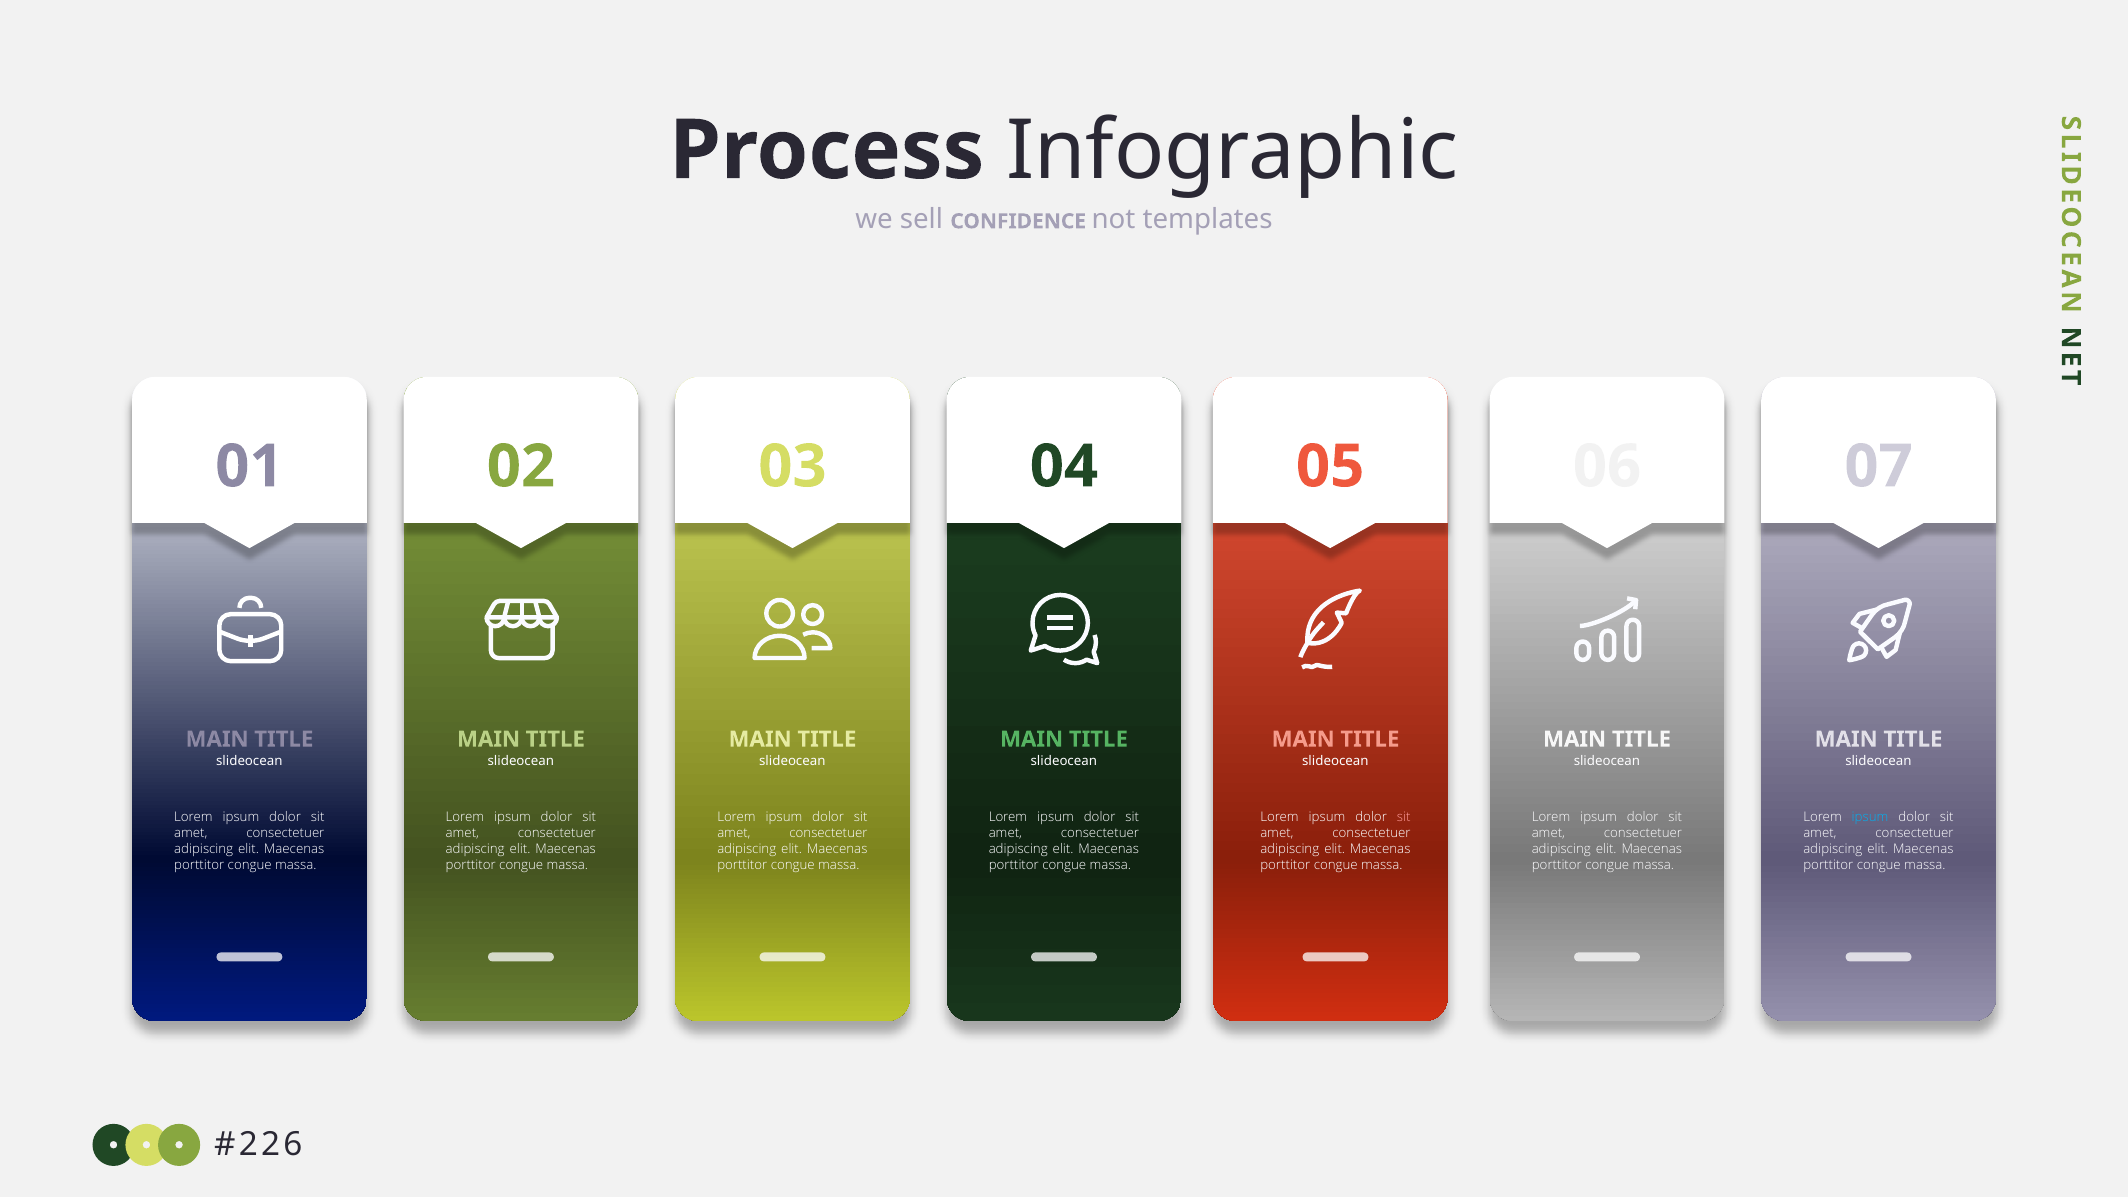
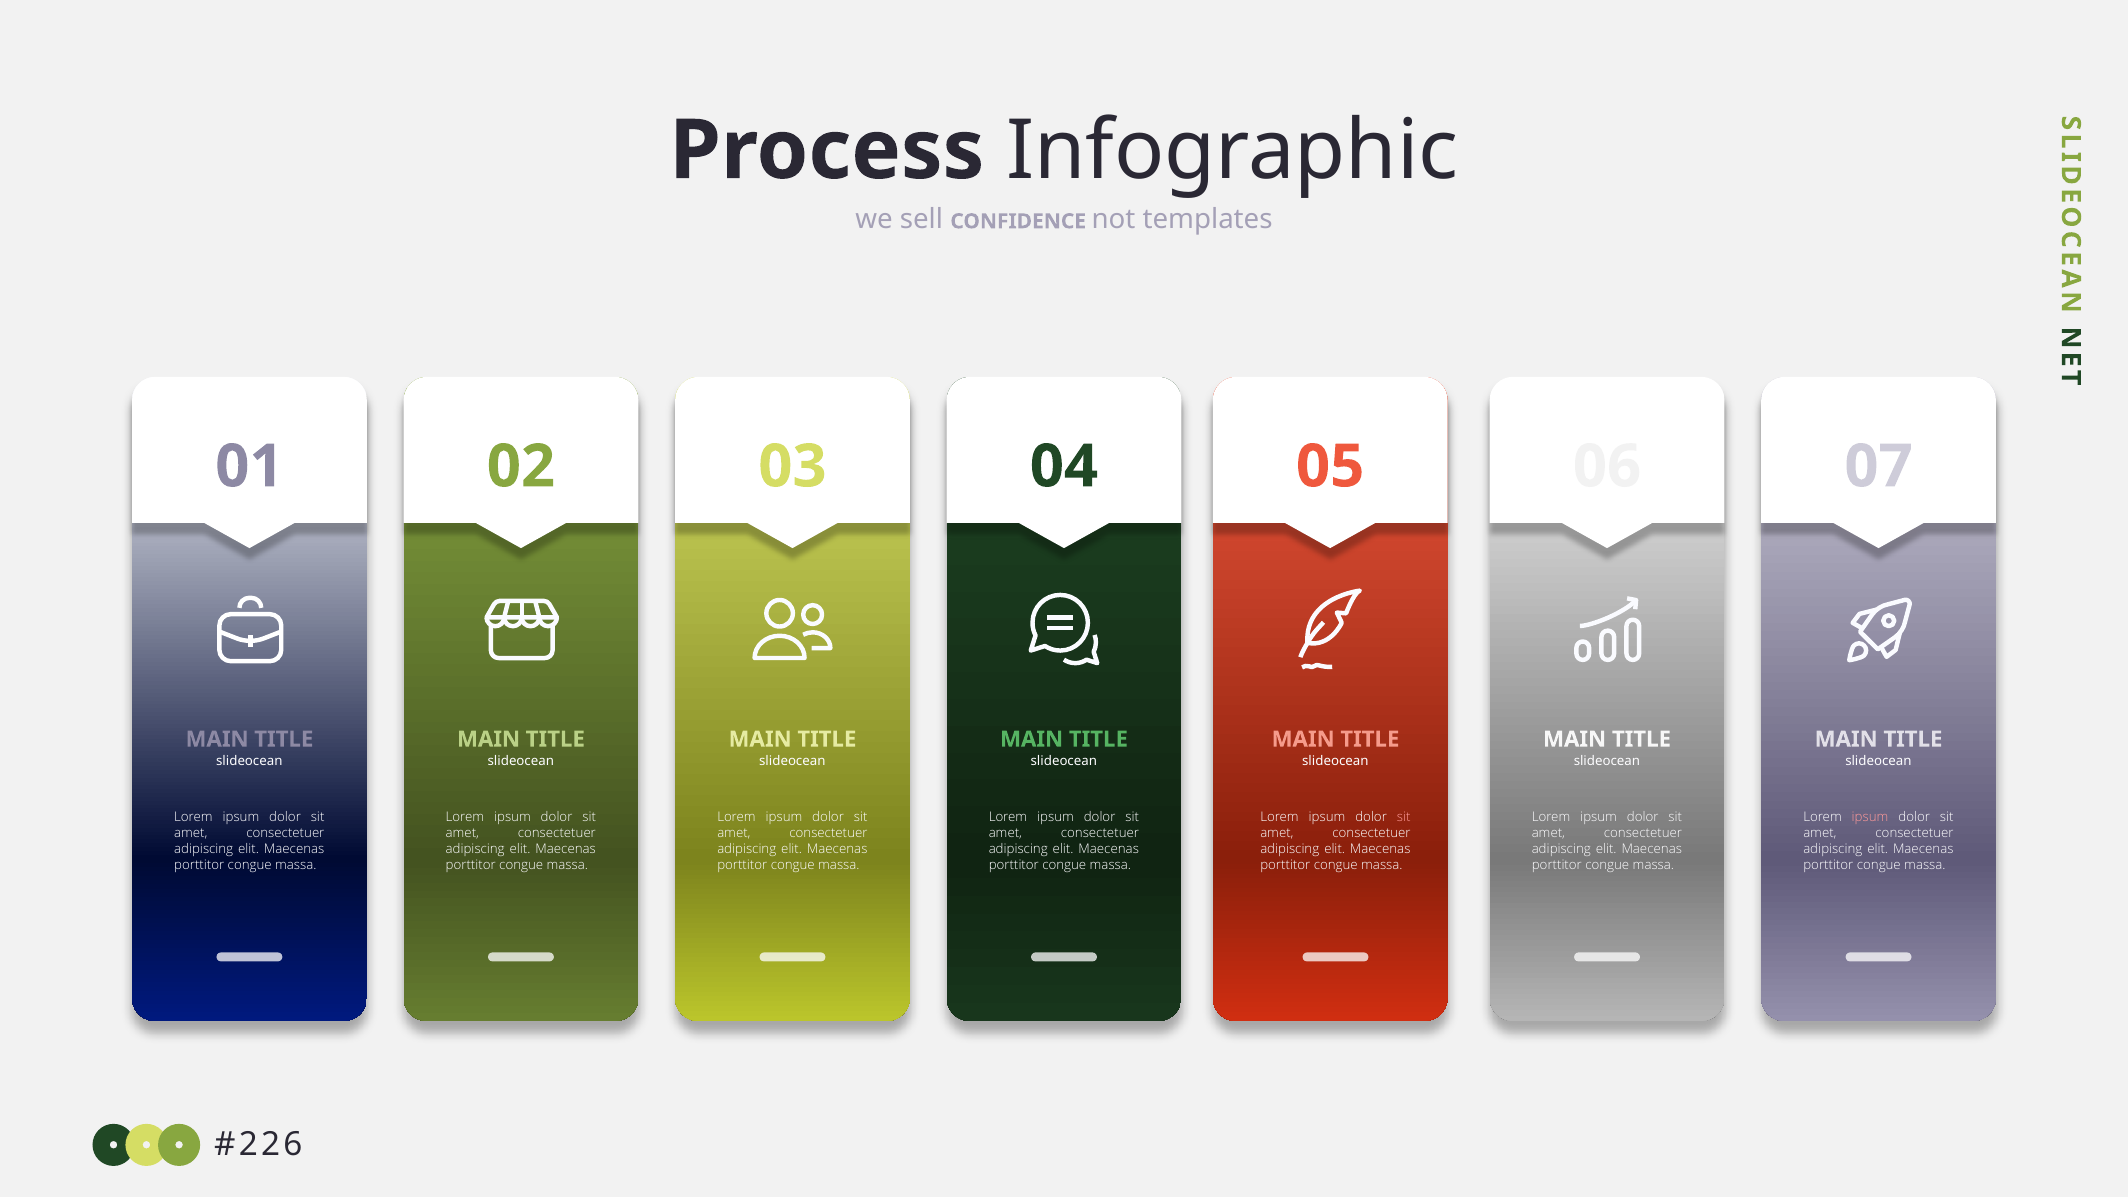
ipsum colour: light blue -> pink (1870, 817)
